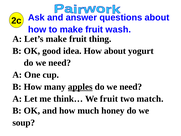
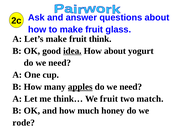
wash: wash -> glass (118, 29)
thing: thing -> think (100, 39)
idea underline: none -> present (72, 51)
soup: soup -> rode (24, 122)
